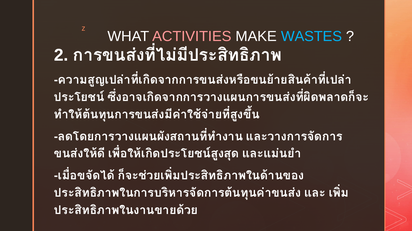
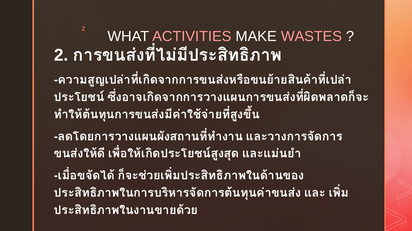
WASTES colour: light blue -> pink (311, 37)
